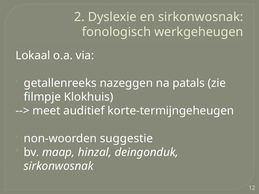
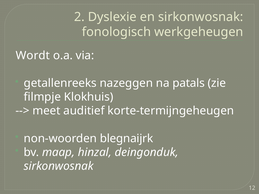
Lokaal: Lokaal -> Wordt (33, 56)
suggestie: suggestie -> blegnaijrk (127, 139)
